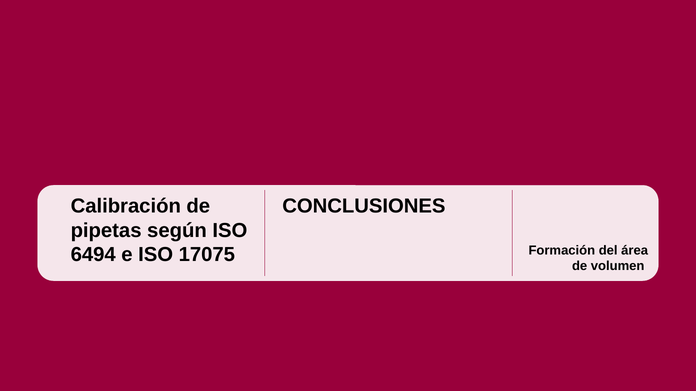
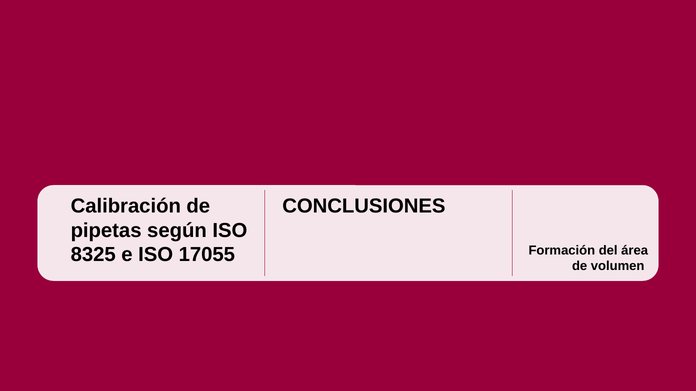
6494: 6494 -> 8325 (93, 255)
17075: 17075 -> 17055 (207, 255)
